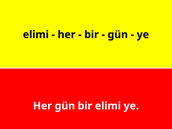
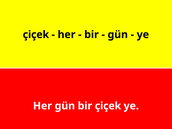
elimi: elimi -> çiçek (36, 35)
bir elimi: elimi -> çiçek (108, 106)
